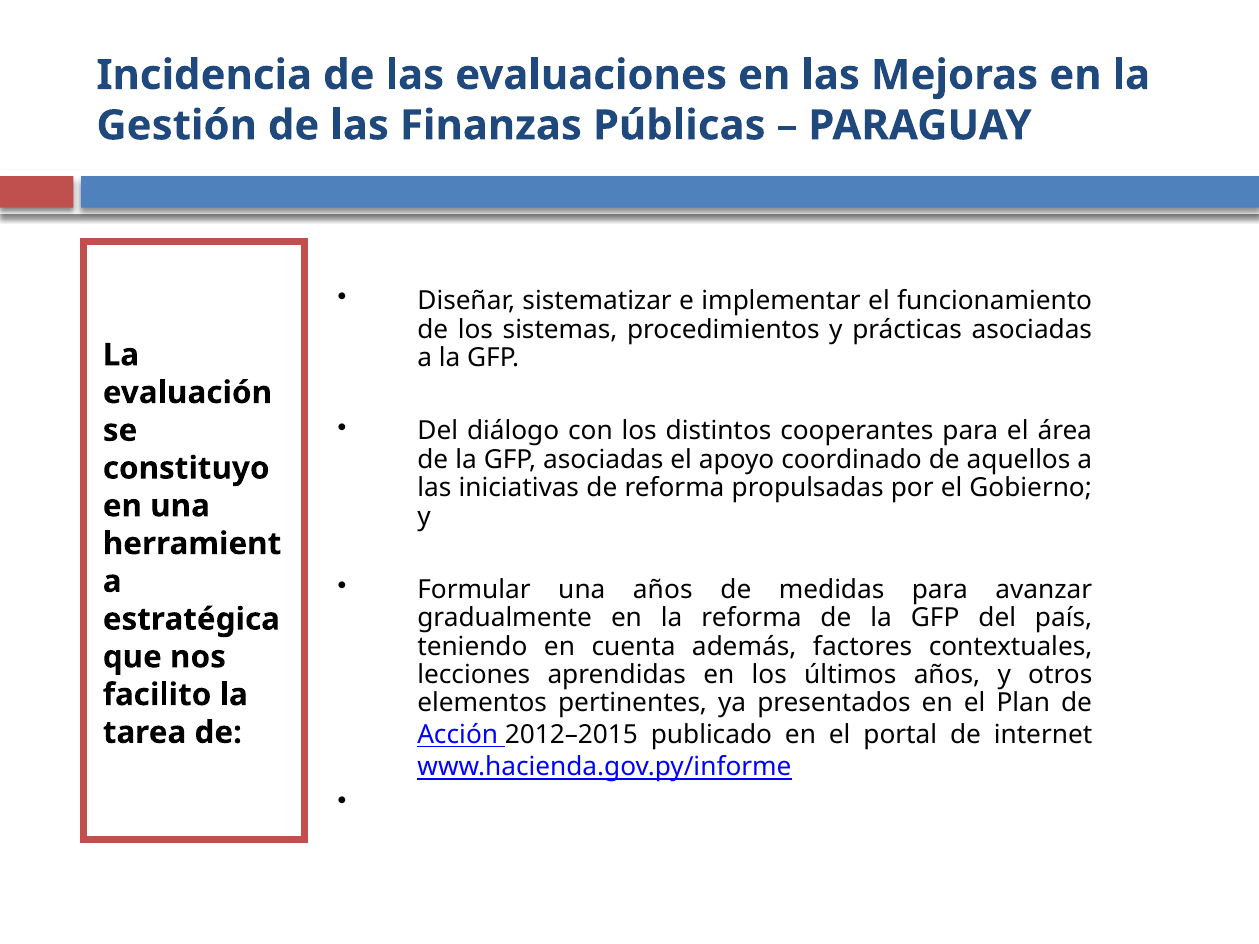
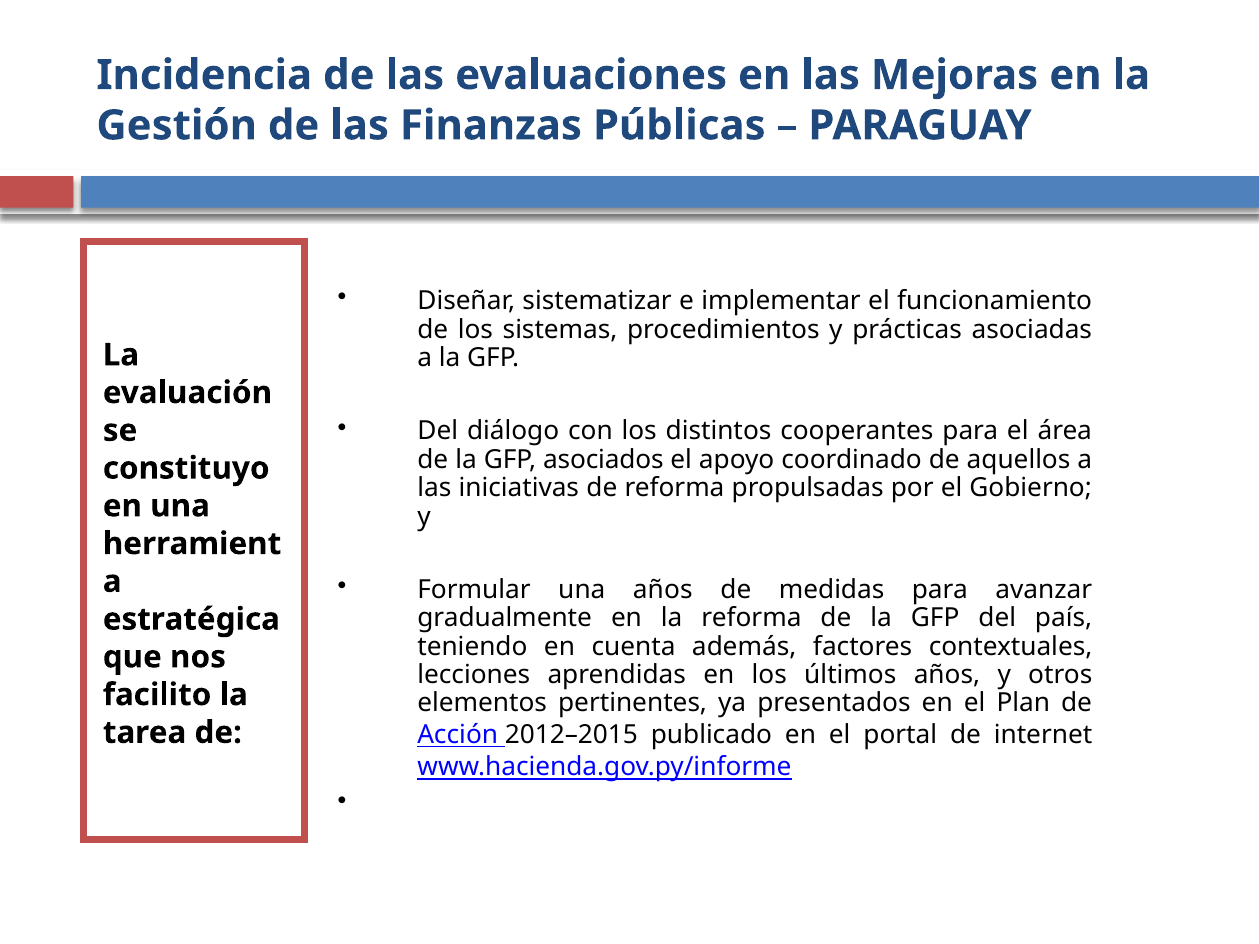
GFP asociadas: asociadas -> asociados (603, 460)
